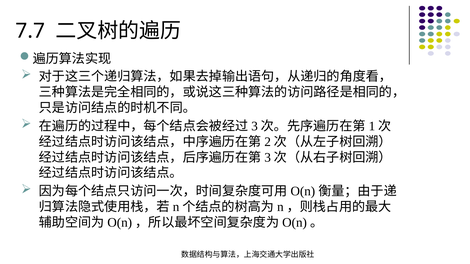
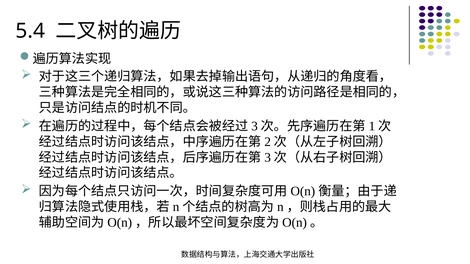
7.7: 7.7 -> 5.4 (30, 31)
